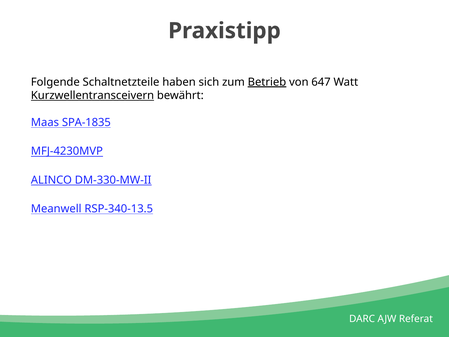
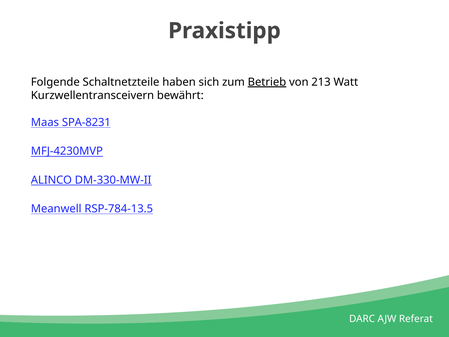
647: 647 -> 213 (321, 82)
Kurzwellentransceivern underline: present -> none (92, 95)
SPA-1835: SPA-1835 -> SPA-8231 (86, 122)
RSP-340-13.5: RSP-340-13.5 -> RSP-784-13.5 (119, 209)
